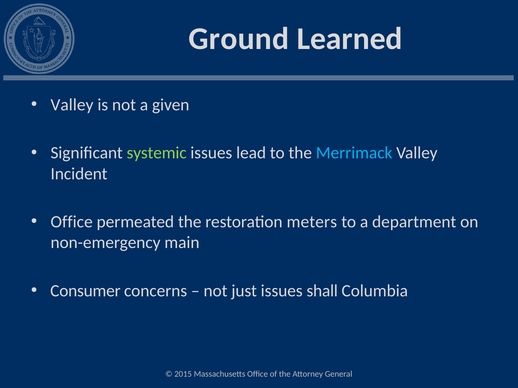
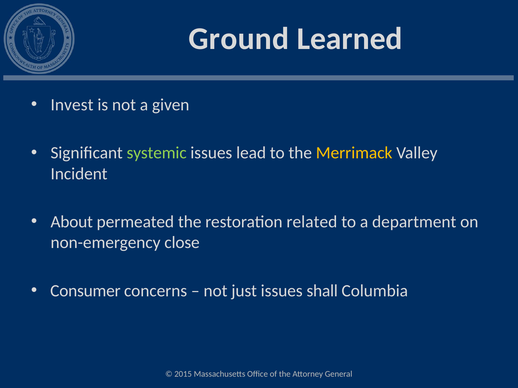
Valley: Valley -> Invest (72, 105)
Merrimack colour: light blue -> yellow (354, 153)
Office: Office -> About (72, 222)
meters: meters -> related (312, 222)
main: main -> close (182, 243)
